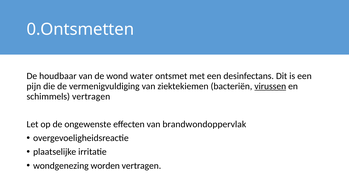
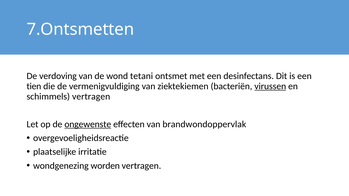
0.Ontsmetten: 0.Ontsmetten -> 7.Ontsmetten (80, 29)
houdbaar: houdbaar -> verdoving (58, 76)
water: water -> tetani (142, 76)
pijn: pijn -> tien (34, 86)
ongewenste underline: none -> present (88, 124)
